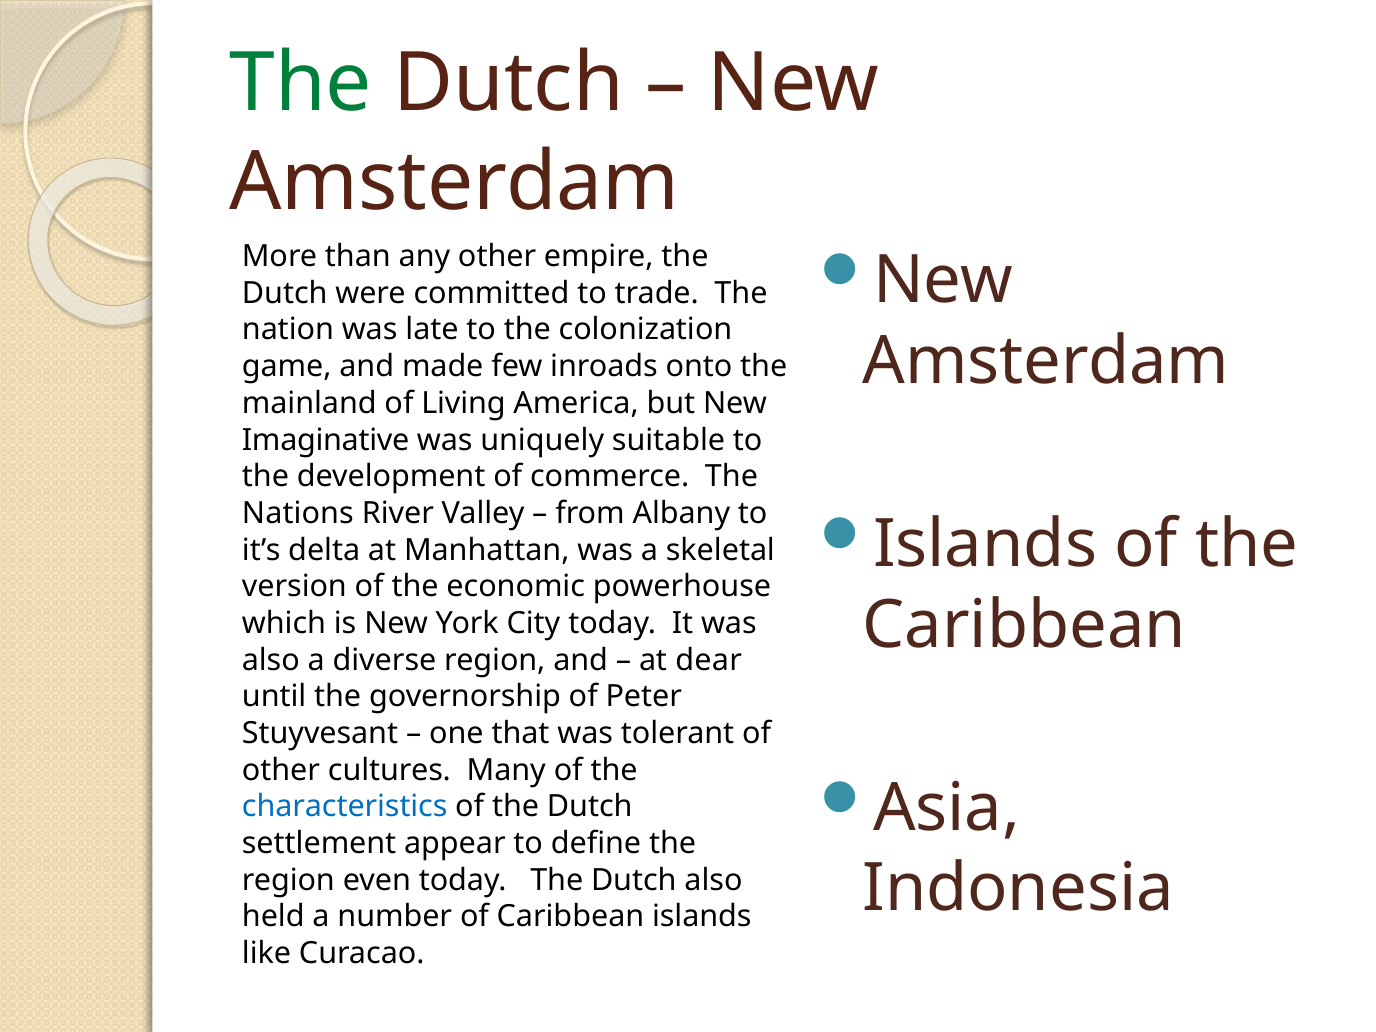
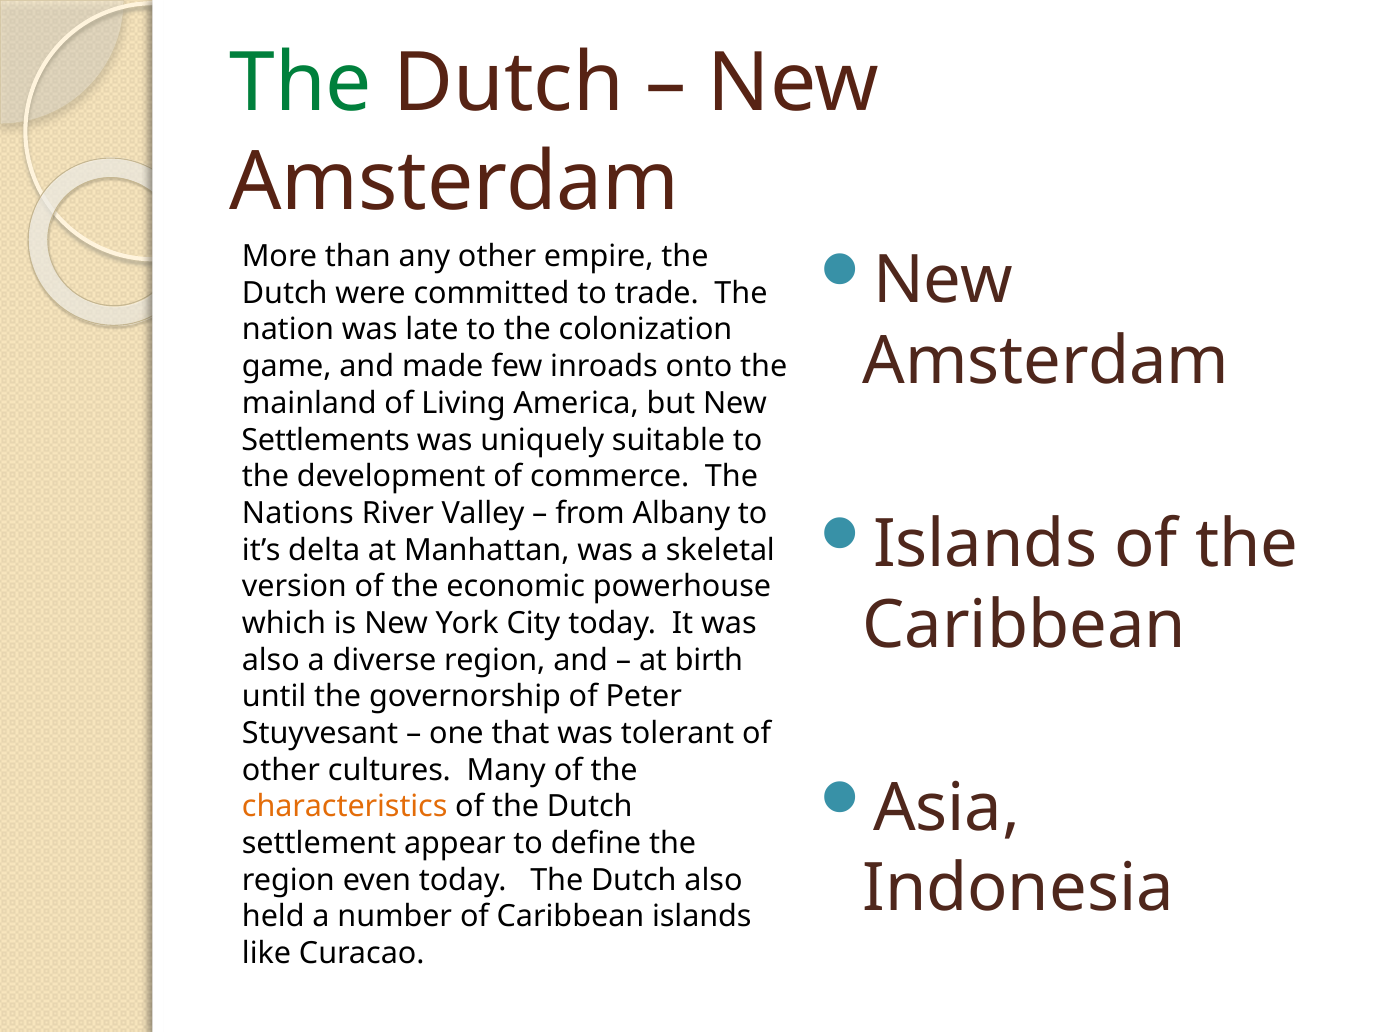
Imaginative: Imaginative -> Settlements (326, 440)
dear: dear -> birth (709, 660)
characteristics colour: blue -> orange (345, 807)
